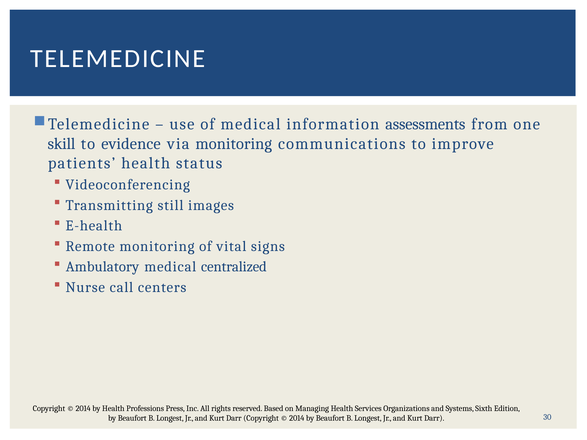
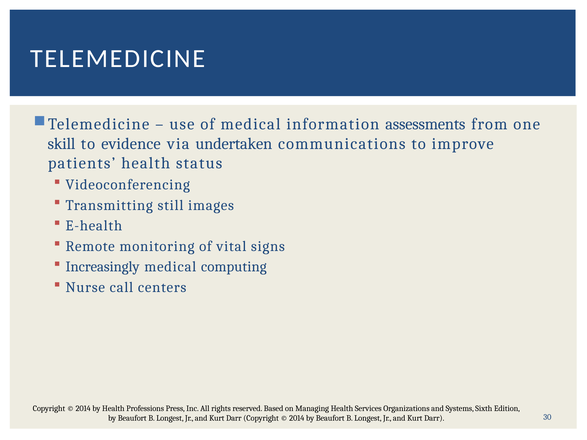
via monitoring: monitoring -> undertaken (234, 144)
Ambulatory: Ambulatory -> Increasingly (103, 267)
centralized: centralized -> computing (234, 267)
